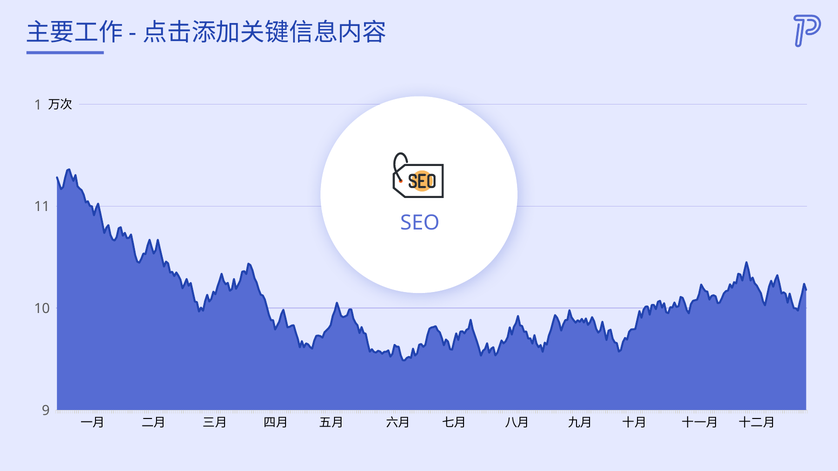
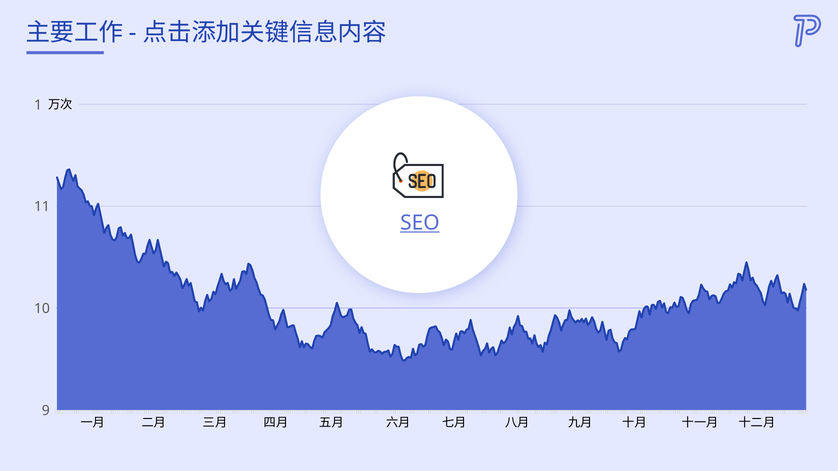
SEO underline: none -> present (420, 223)
